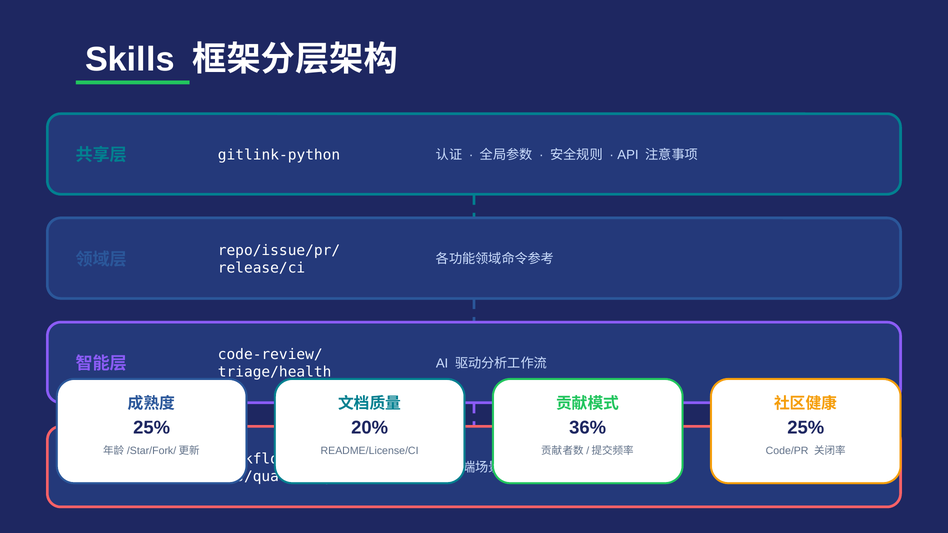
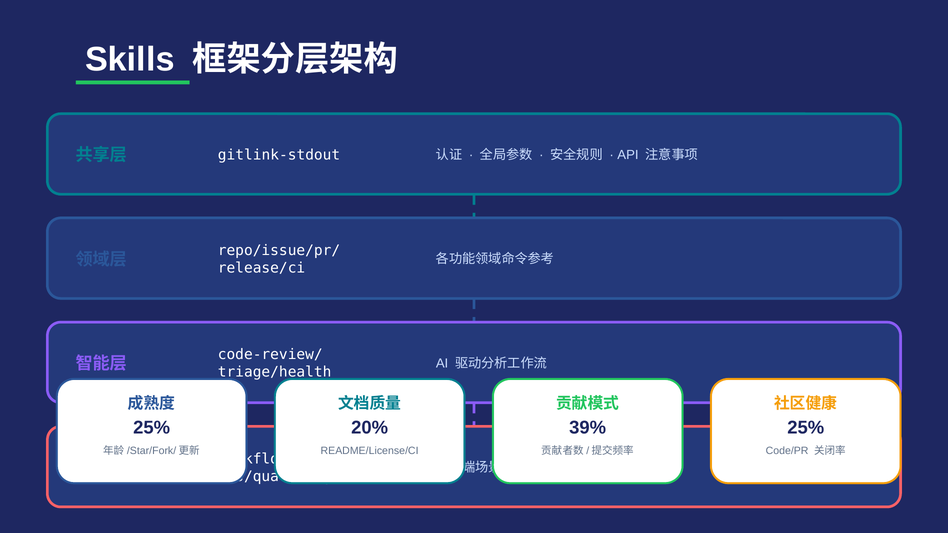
gitlink-python: gitlink-python -> gitlink-stdout (279, 155)
36%: 36% -> 39% (588, 428)
